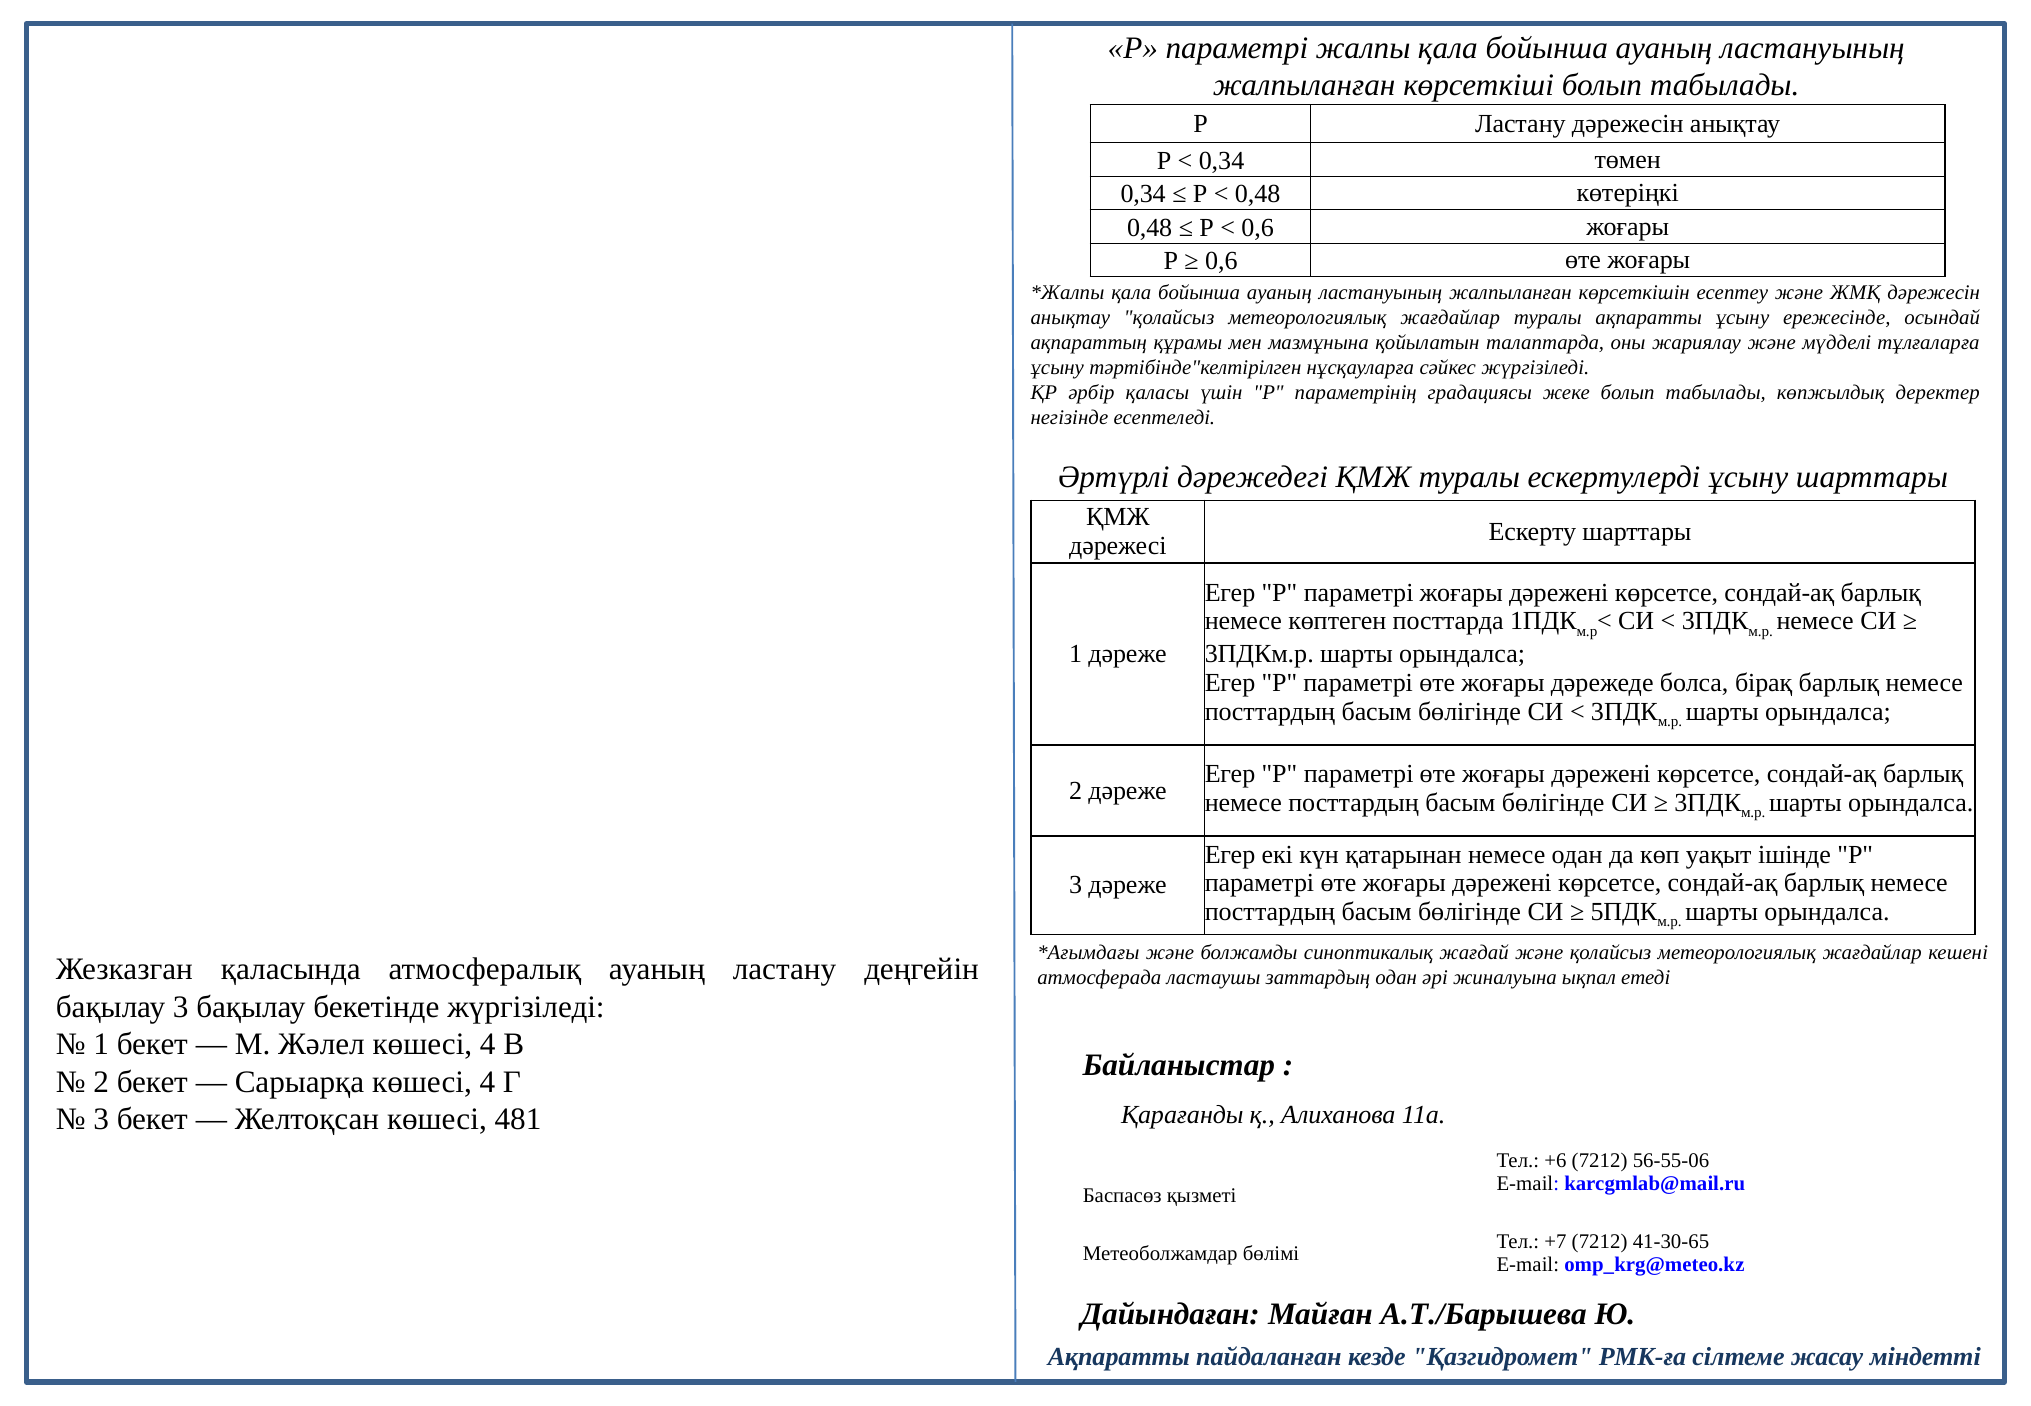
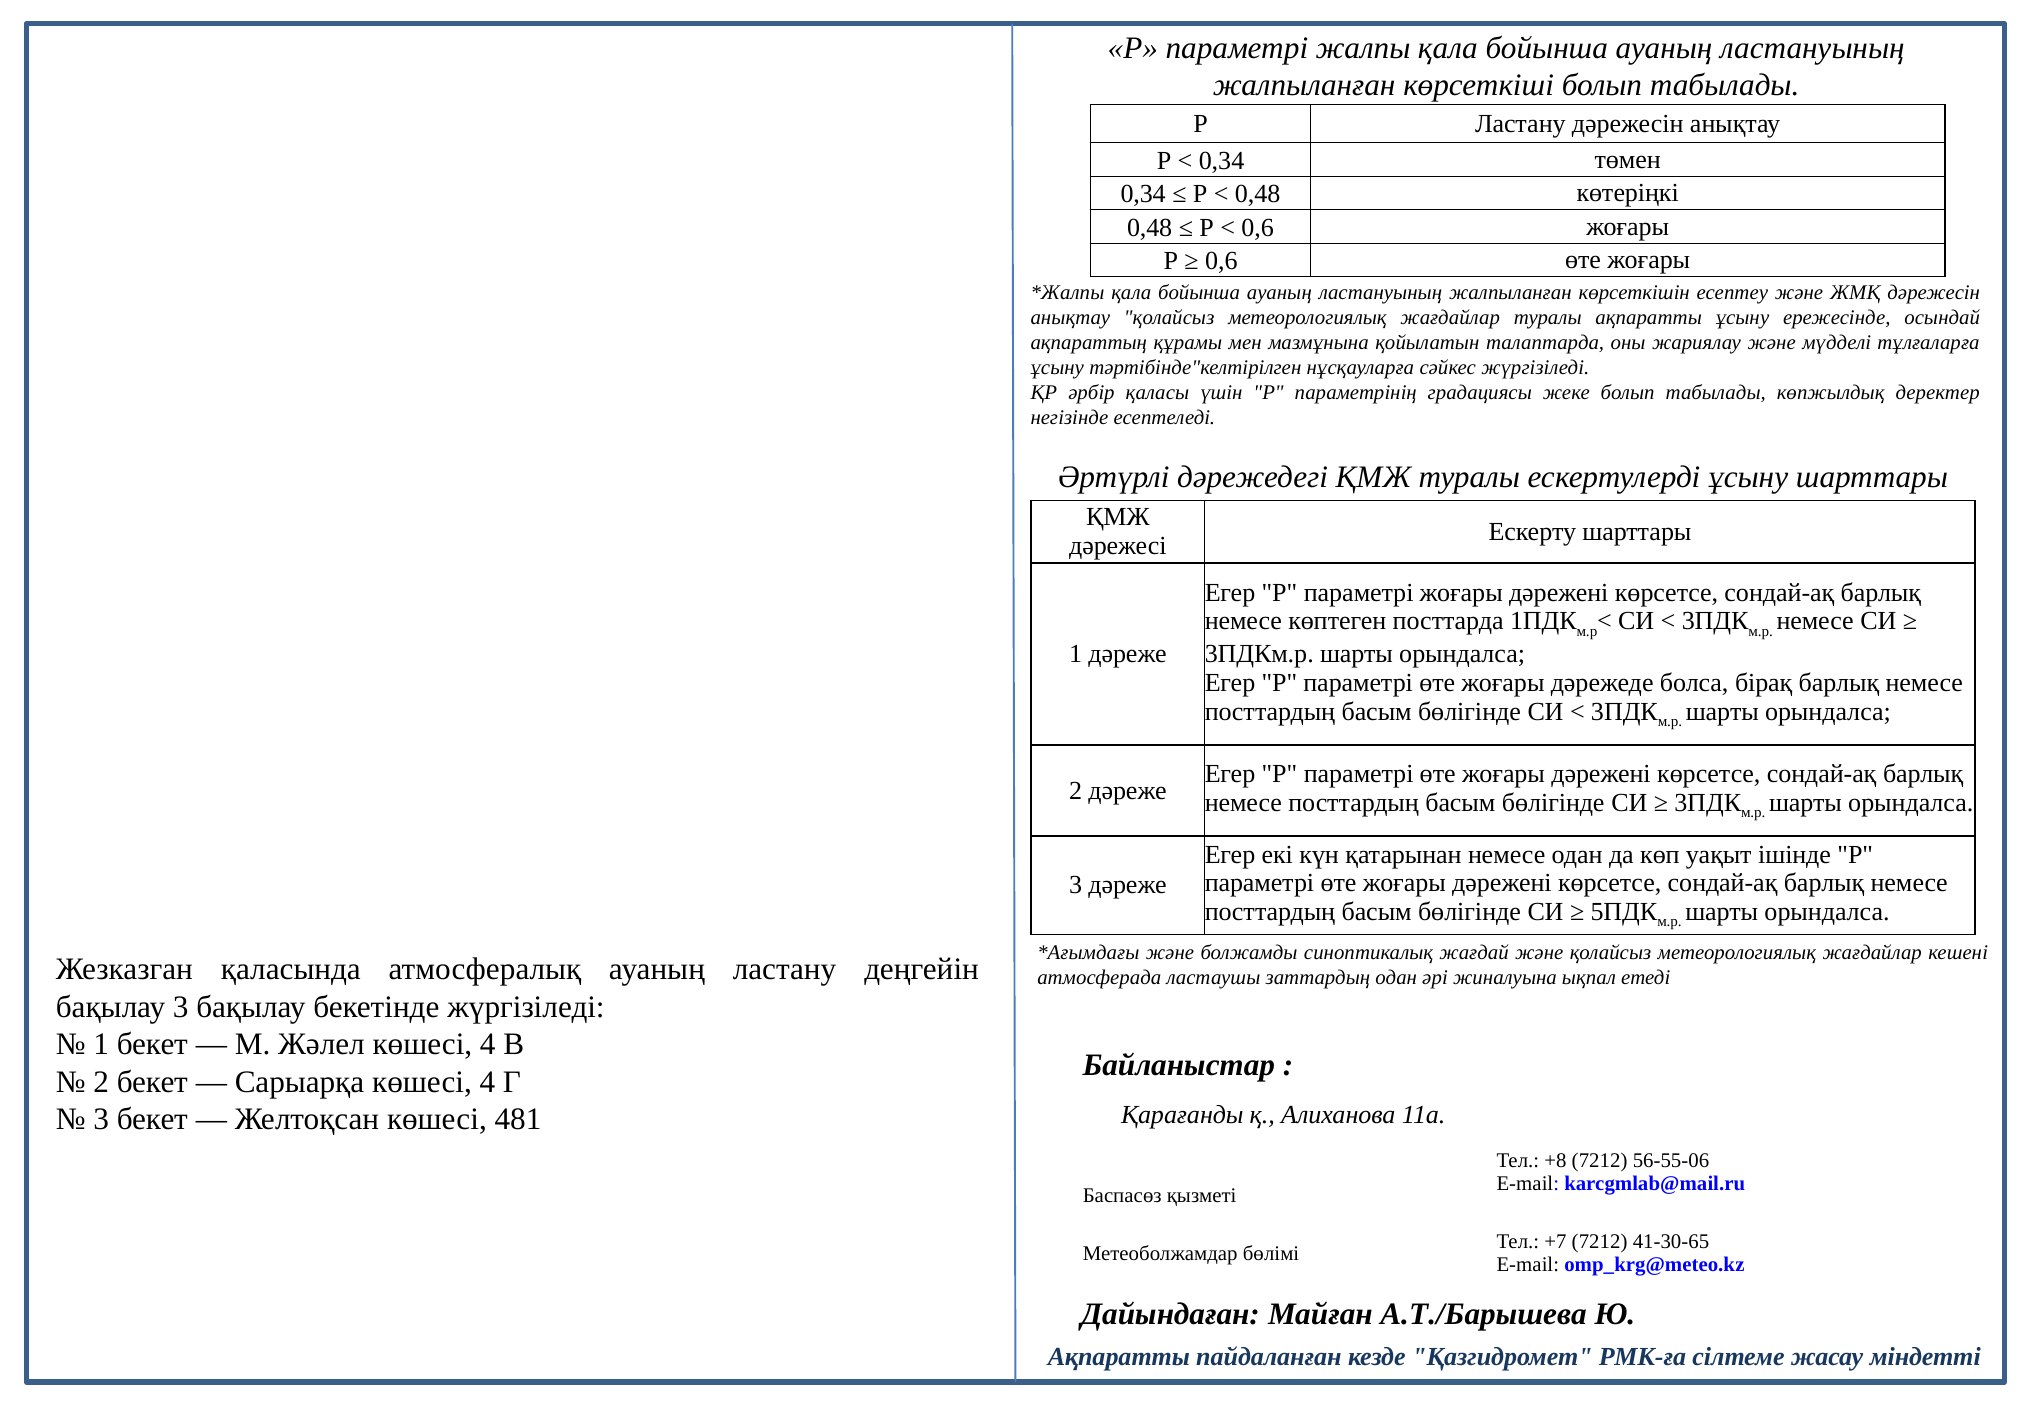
+6: +6 -> +8 (1555, 1161)
